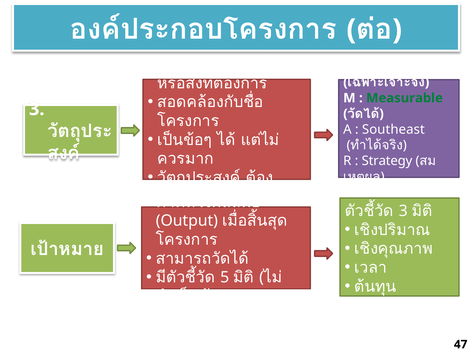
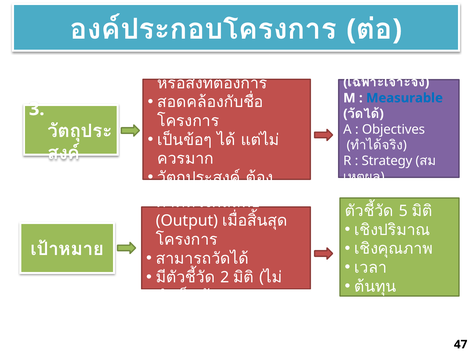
Measurable colour: green -> blue (404, 98)
Southeast: Southeast -> Objectives (393, 129)
3: 3 -> 5 (403, 211)
5: 5 -> 2 (225, 277)
